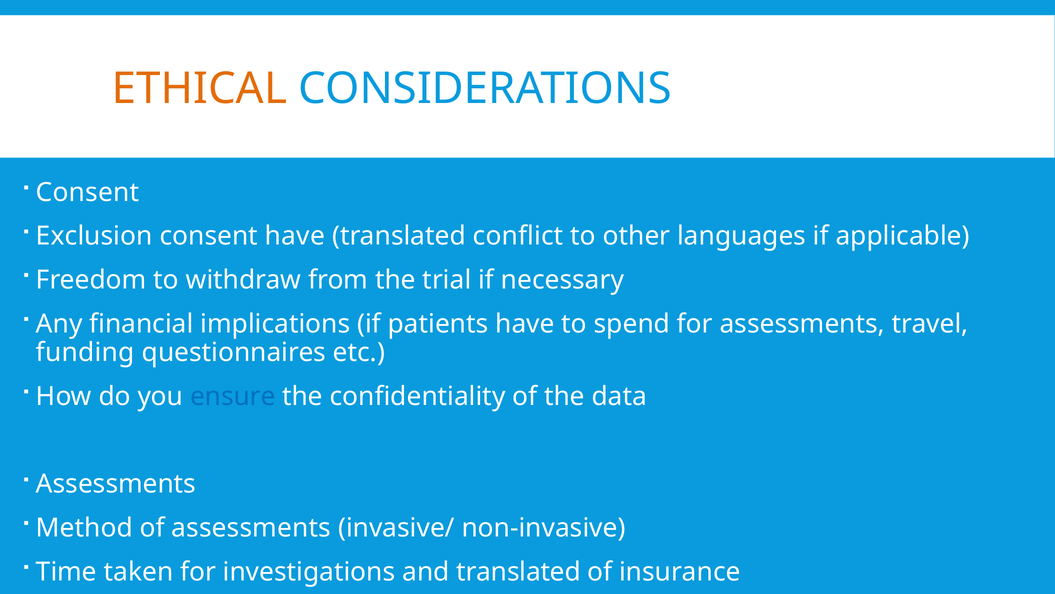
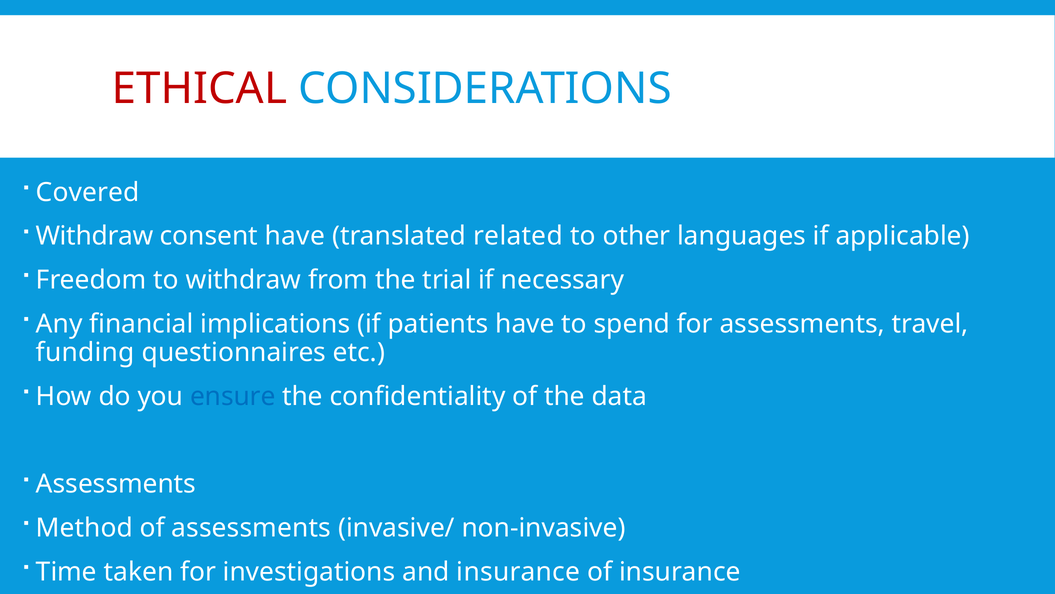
ETHICAL colour: orange -> red (200, 89)
Consent: Consent -> Covered (88, 192)
Exclusion: Exclusion -> Withdraw (95, 236)
conflict: conflict -> related (518, 236)
and translated: translated -> insurance (518, 571)
